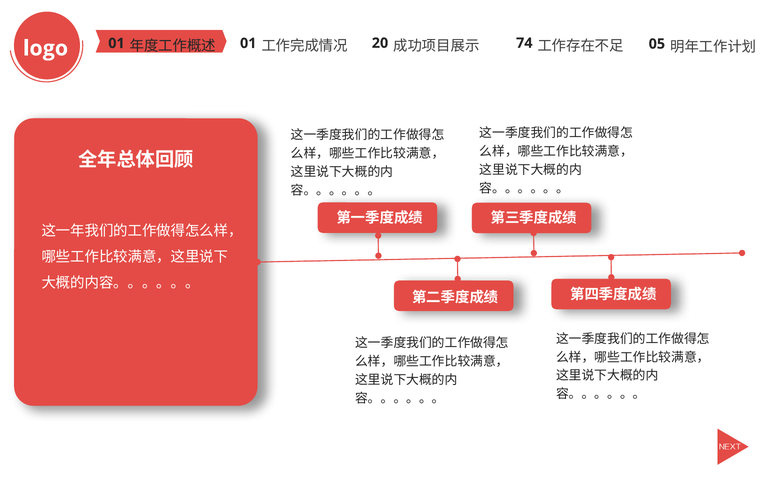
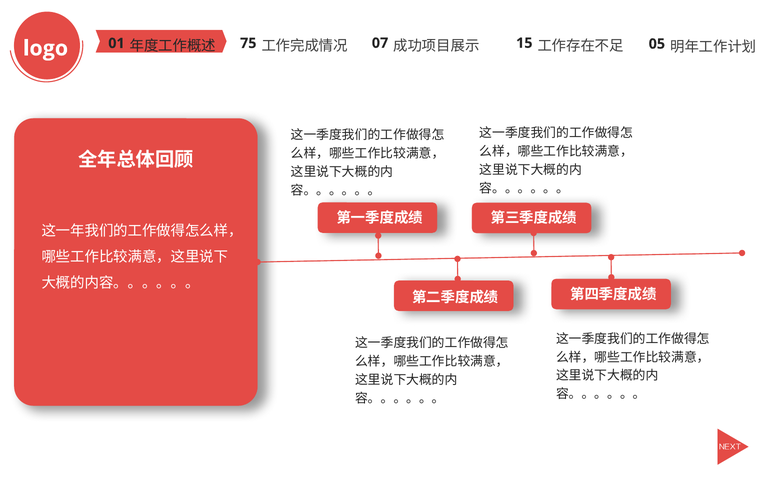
01: 01 -> 75 (248, 43)
20: 20 -> 07 (380, 43)
74: 74 -> 15 (524, 43)
